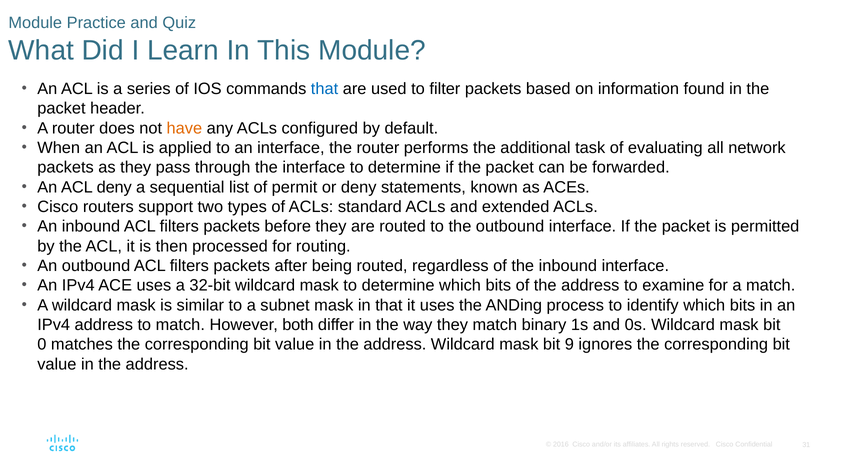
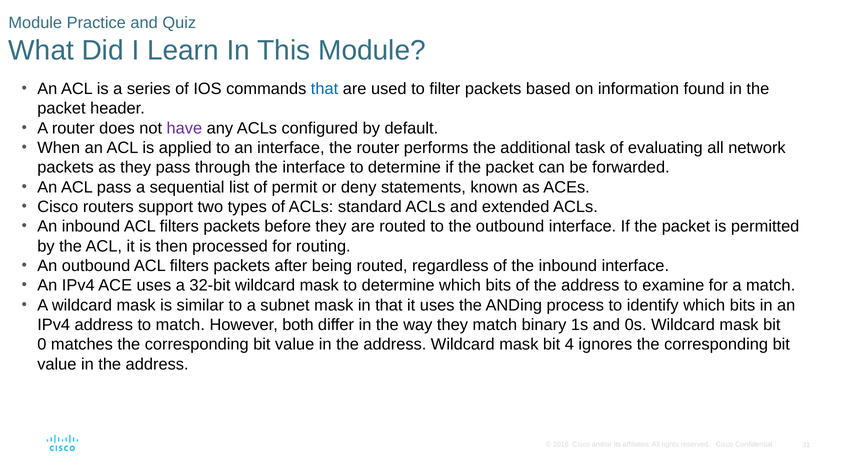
have colour: orange -> purple (184, 128)
ACL deny: deny -> pass (114, 187)
9: 9 -> 4 (569, 344)
